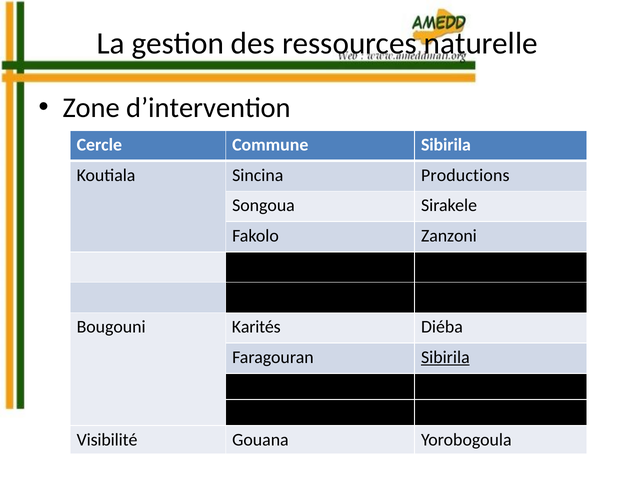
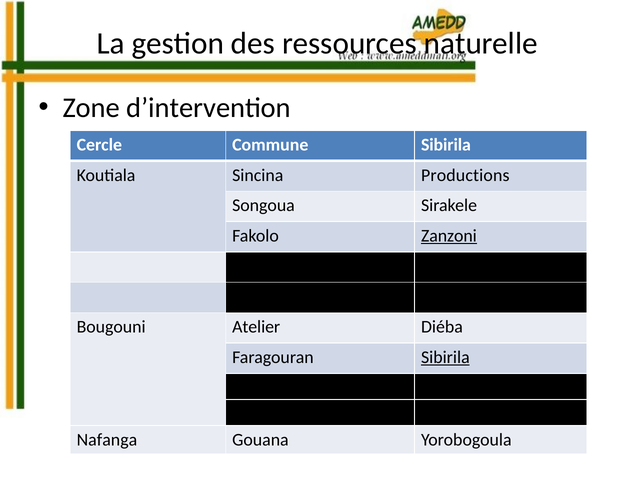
Zanzoni underline: none -> present (449, 236)
Karités: Karités -> Atelier (256, 327)
Visibilité: Visibilité -> Nafanga (107, 439)
